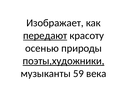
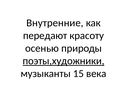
Изображает: Изображает -> Внутренние (55, 23)
передают underline: present -> none (45, 36)
59: 59 -> 15 (78, 74)
